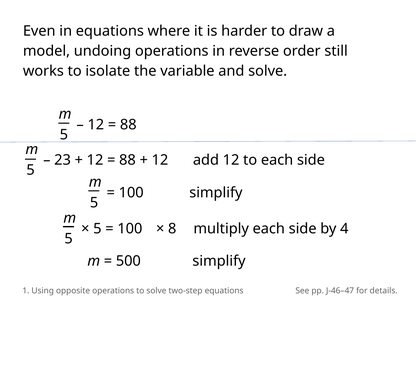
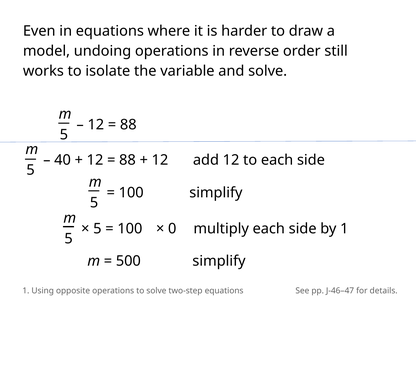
23: 23 -> 40 (63, 160)
8: 8 -> 0 (172, 229)
by 4: 4 -> 1 (344, 229)
